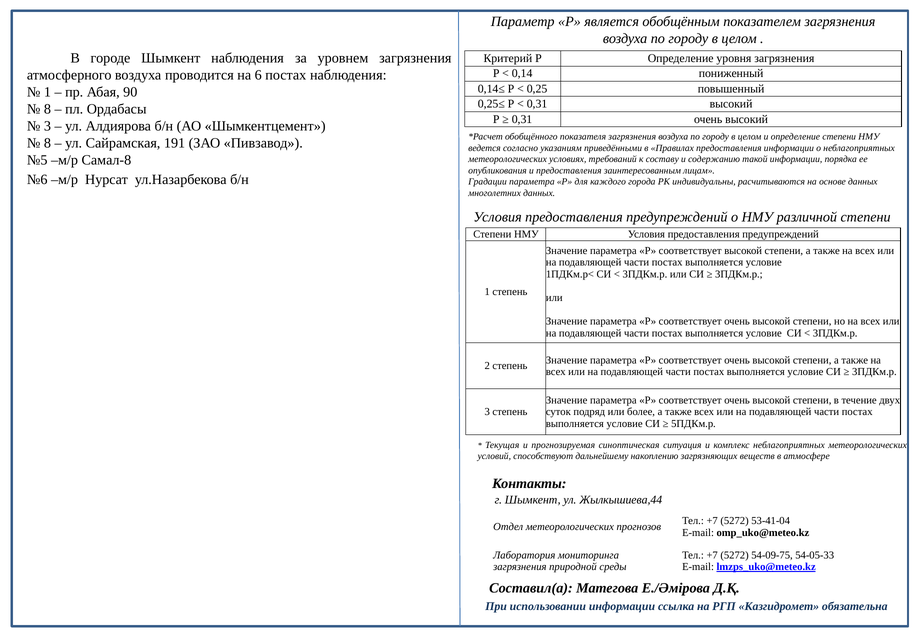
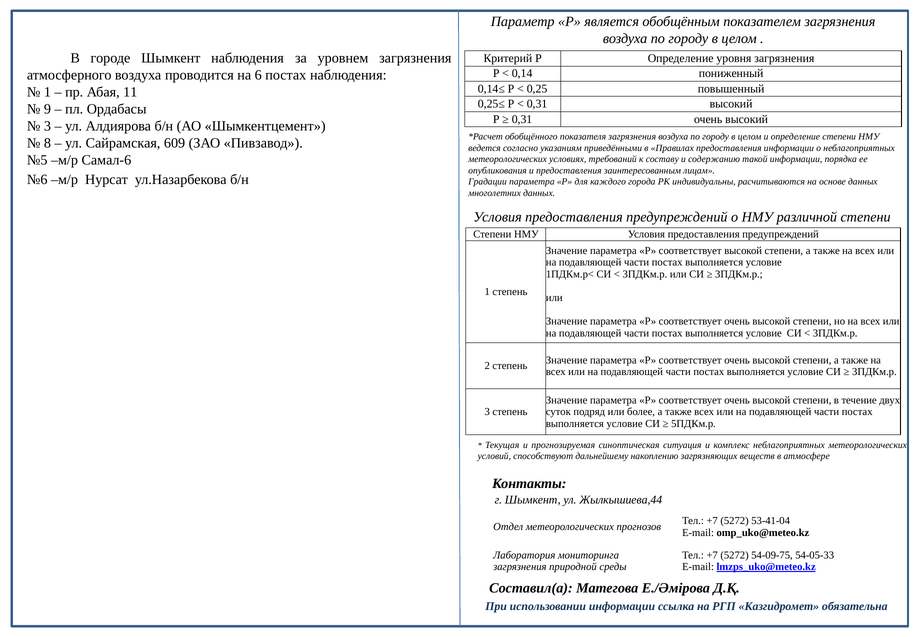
90: 90 -> 11 (130, 92)
8: 8 -> 9 (48, 109)
191: 191 -> 609 (175, 143)
Самал-8: Самал-8 -> Самал-6 (106, 160)
